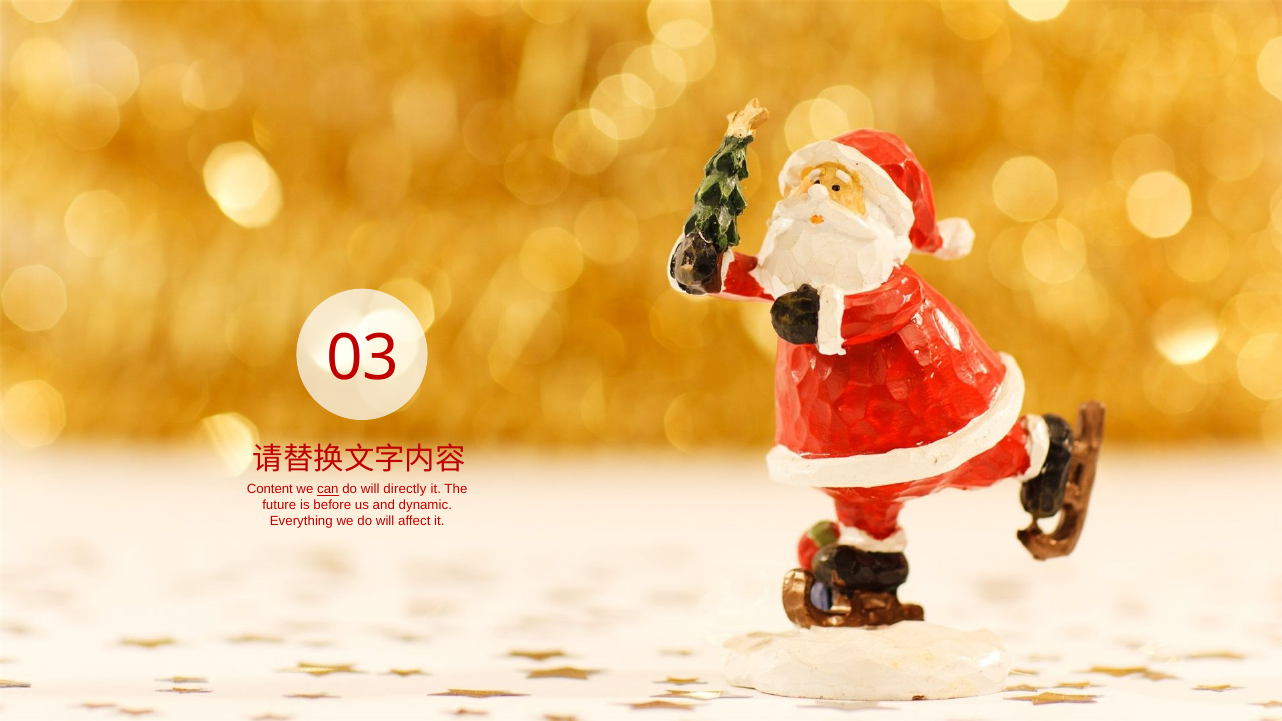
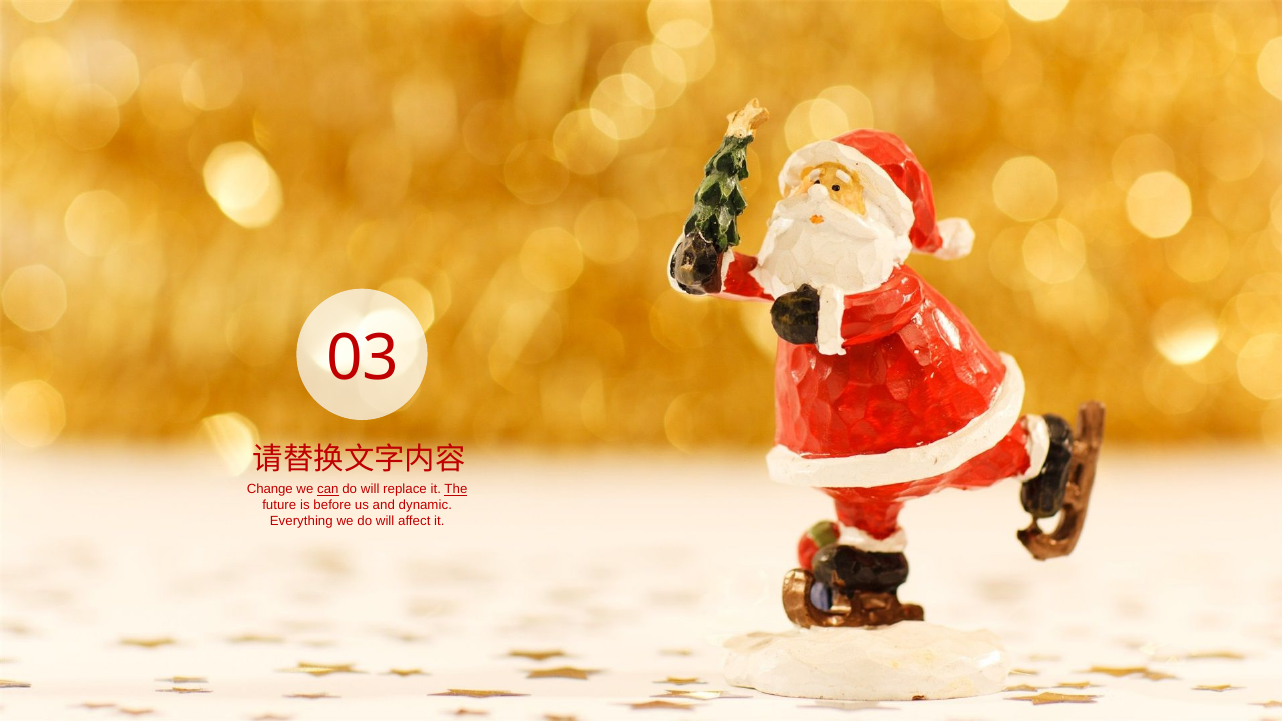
Content: Content -> Change (270, 490)
directly: directly -> replace (405, 490)
The underline: none -> present (456, 490)
